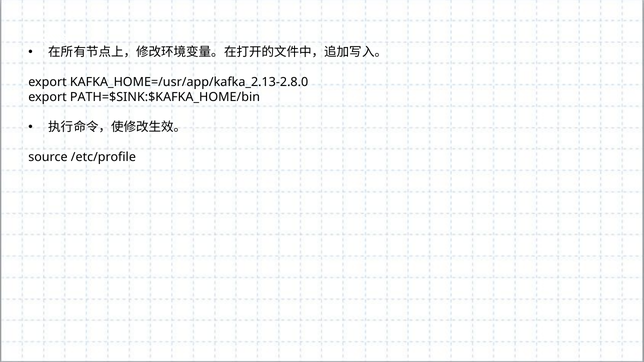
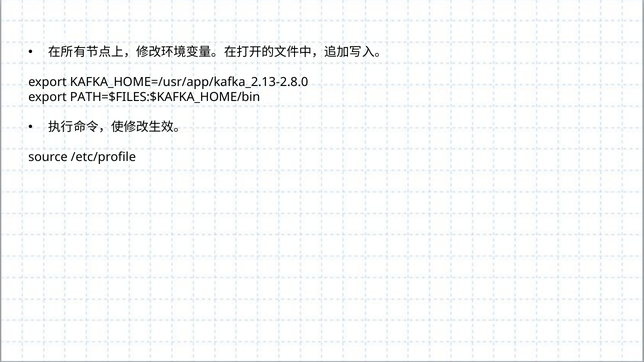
PATH=$SINK:$KAFKA_HOME/bin: PATH=$SINK:$KAFKA_HOME/bin -> PATH=$FILES:$KAFKA_HOME/bin (165, 97)
